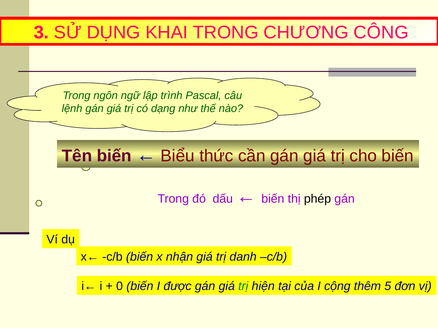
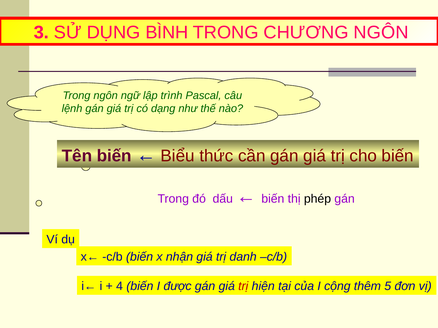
KHAI: KHAI -> BÌNH (167, 33)
CHƯƠNG CÔNG: CÔNG -> NGÔN (381, 33)
0: 0 -> 4 (120, 287)
trị colour: green -> red (243, 287)
